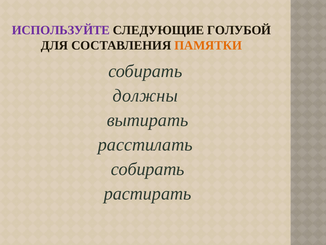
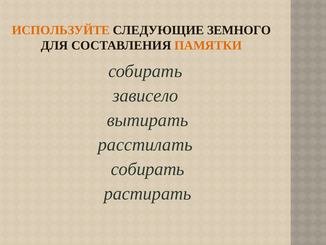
ИСПОЛЬЗУЙТЕ colour: purple -> orange (61, 30)
ГОЛУБОЙ: ГОЛУБОЙ -> ЗЕМНОГО (239, 30)
должны: должны -> зависело (145, 96)
